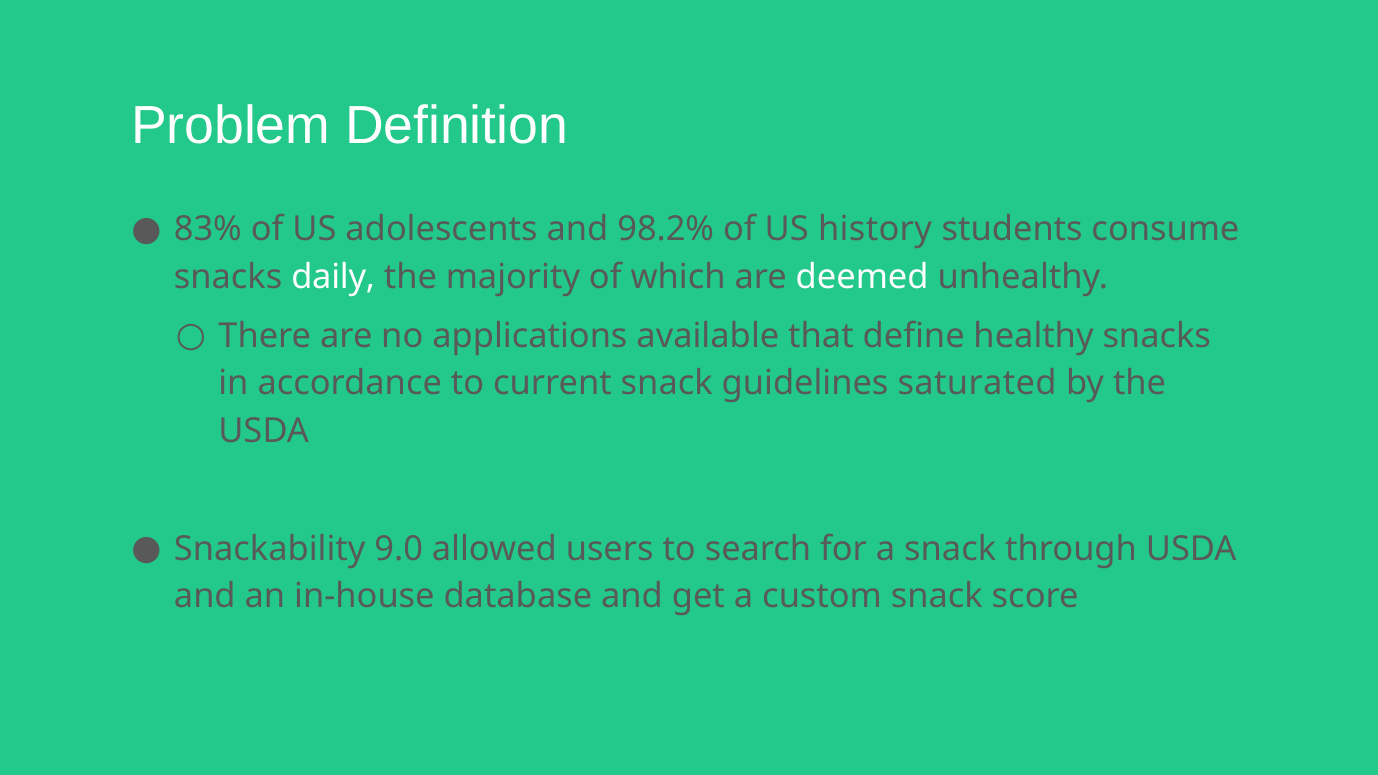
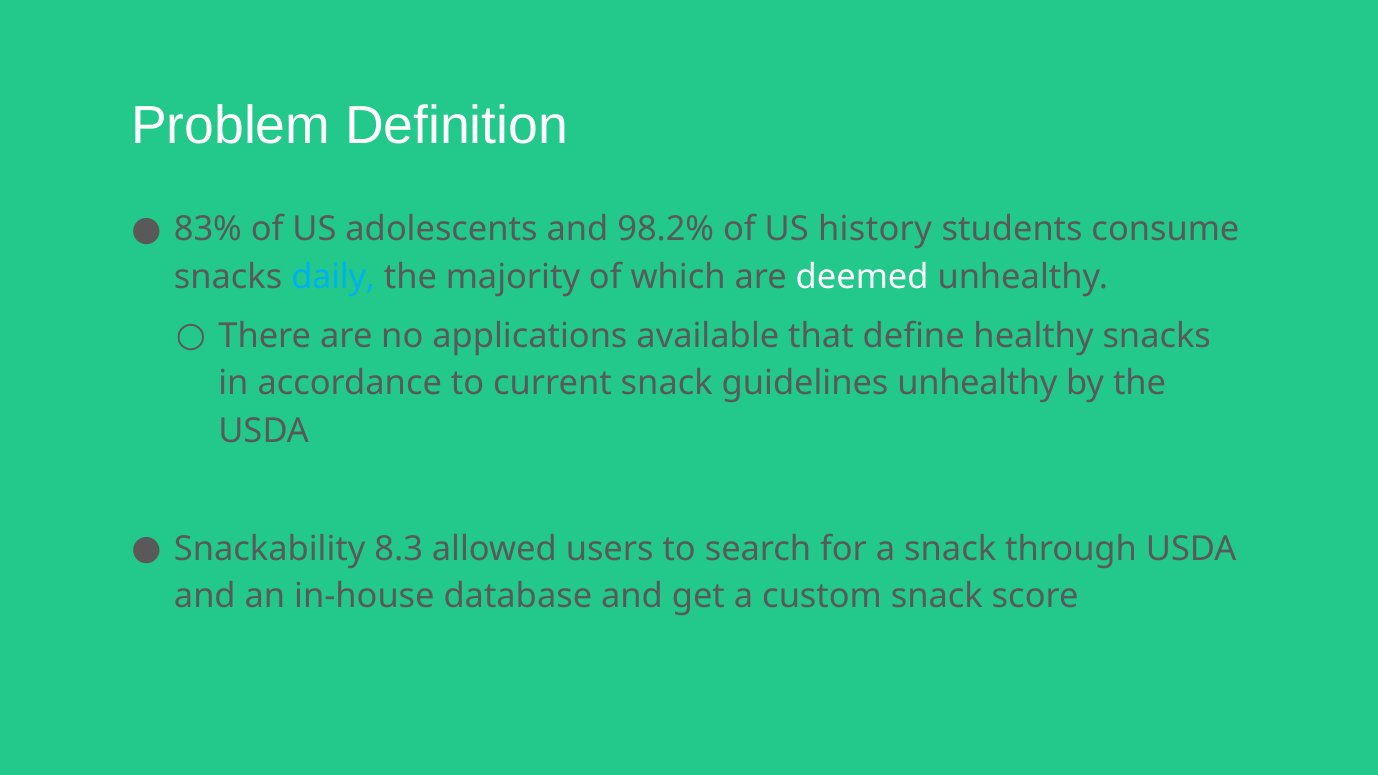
daily colour: white -> light blue (333, 277)
guidelines saturated: saturated -> unhealthy (977, 383)
9.0: 9.0 -> 8.3 (399, 549)
